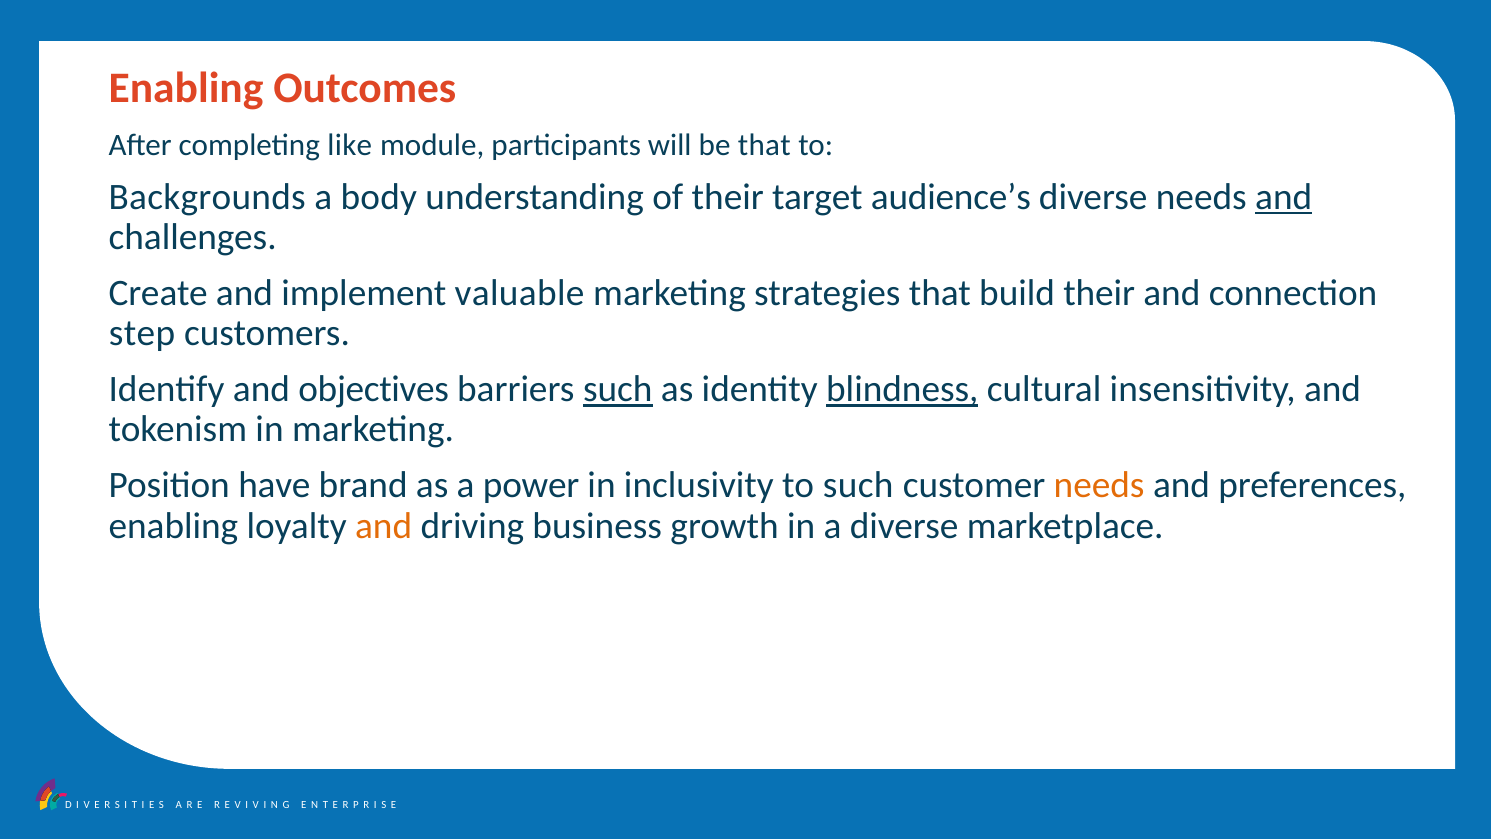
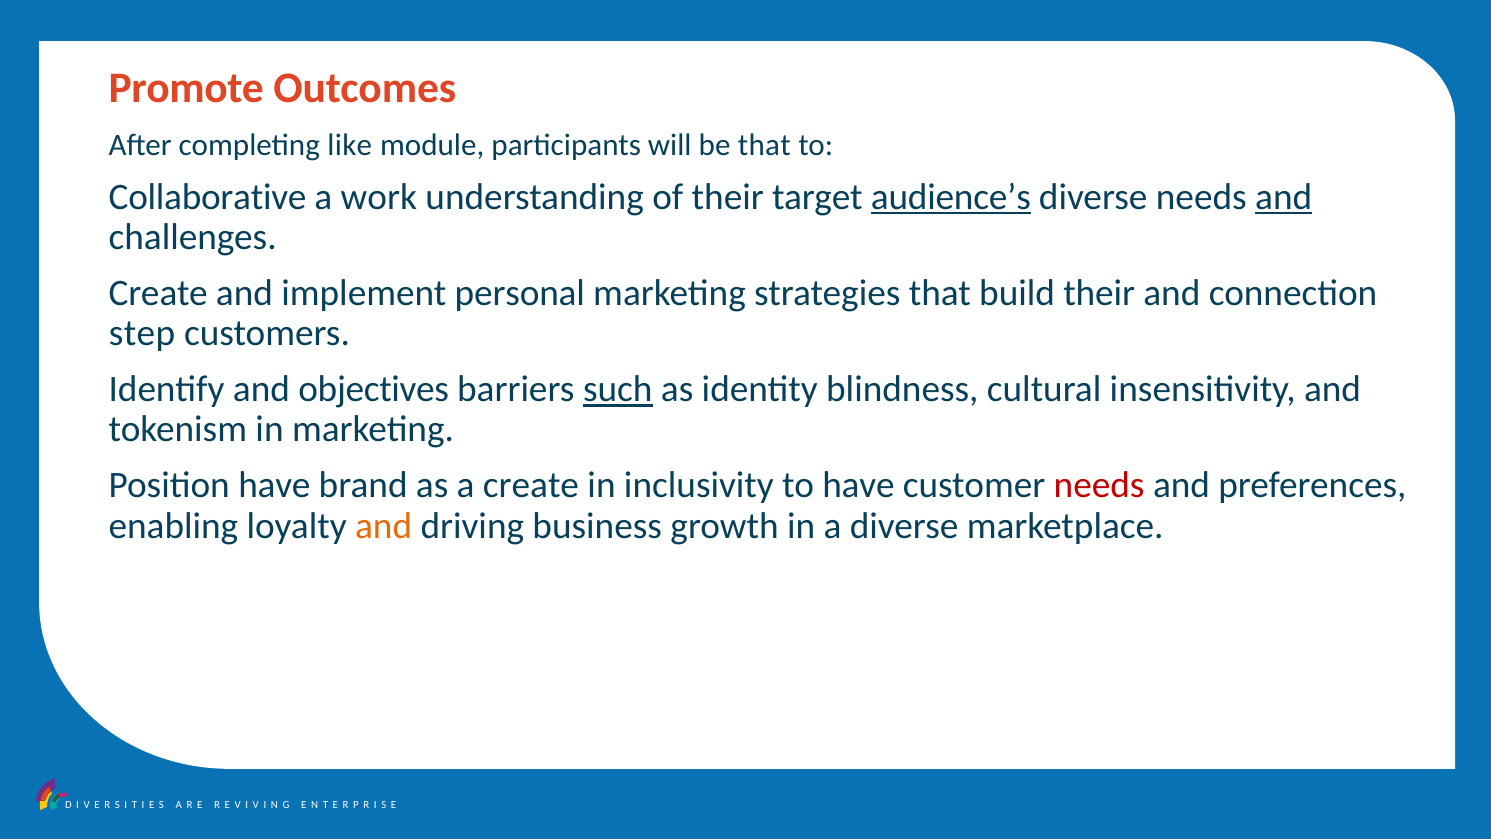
Enabling: Enabling -> Promote (186, 88)
Backgrounds: Backgrounds -> Collaborative (208, 197)
body: body -> work (379, 197)
audience’s underline: none -> present (951, 197)
valuable: valuable -> personal (520, 293)
blindness underline: present -> none (902, 389)
a power: power -> create (531, 485)
to such: such -> have (858, 485)
needs colour: orange -> red (1099, 485)
